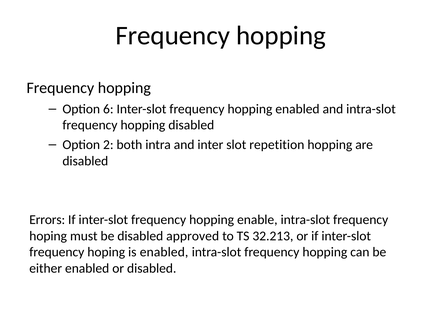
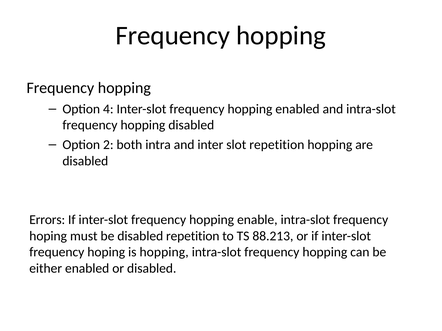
6: 6 -> 4 (108, 109)
disabled approved: approved -> repetition (193, 236)
32.213: 32.213 -> 88.213 (273, 236)
is enabled: enabled -> hopping (164, 252)
